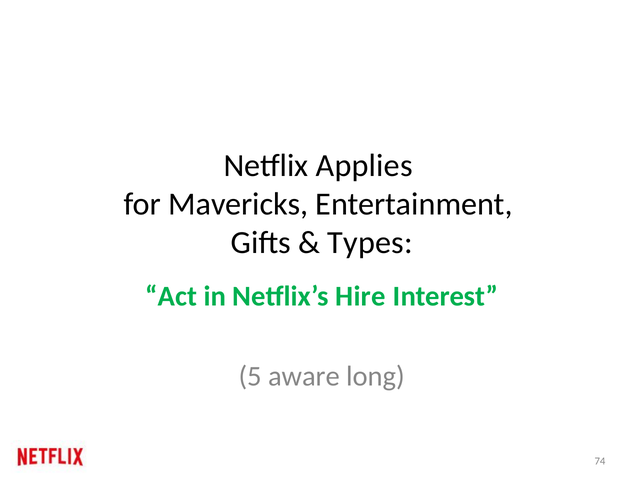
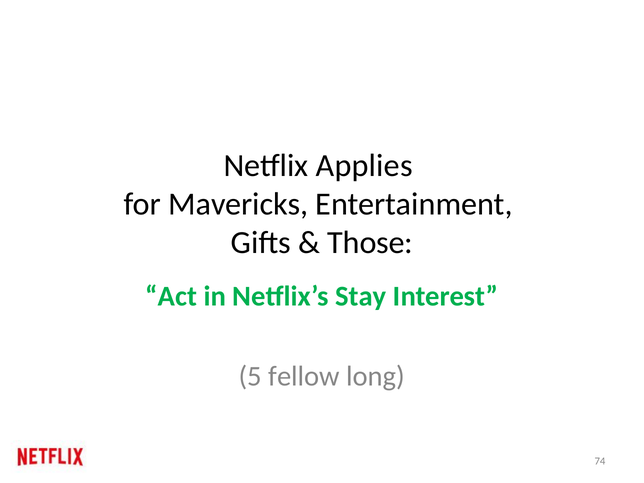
Types: Types -> Those (370, 243)
Hire: Hire -> Stay (361, 296)
aware: aware -> fellow (304, 376)
